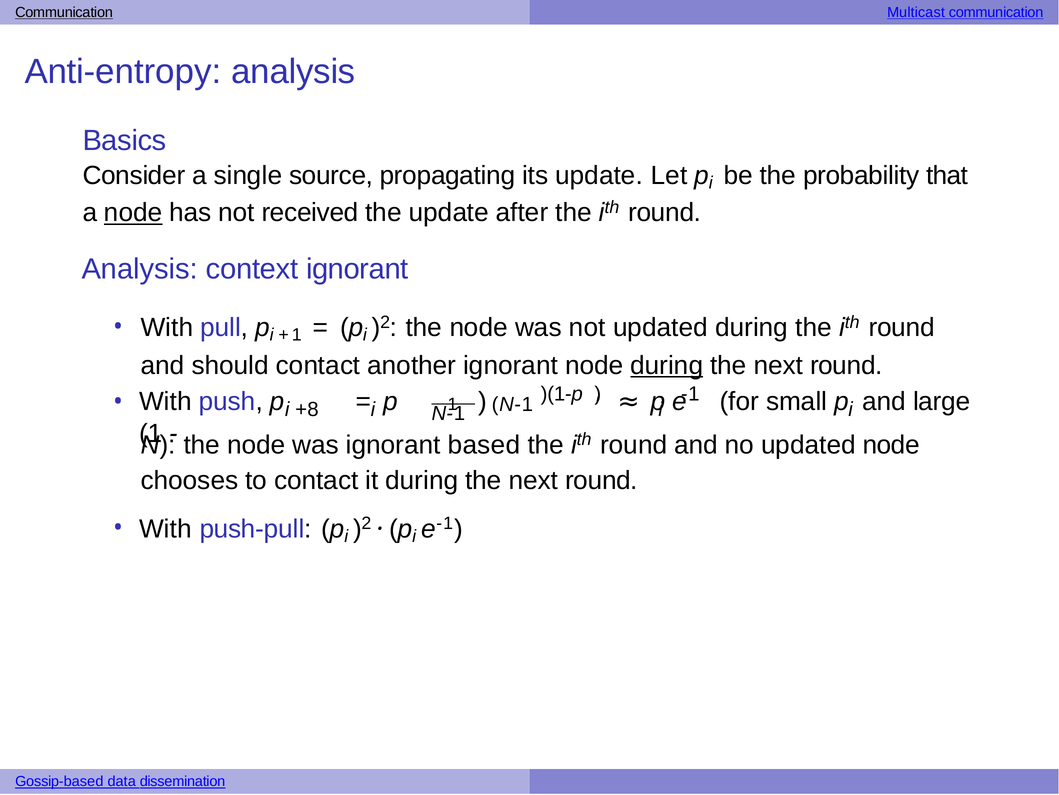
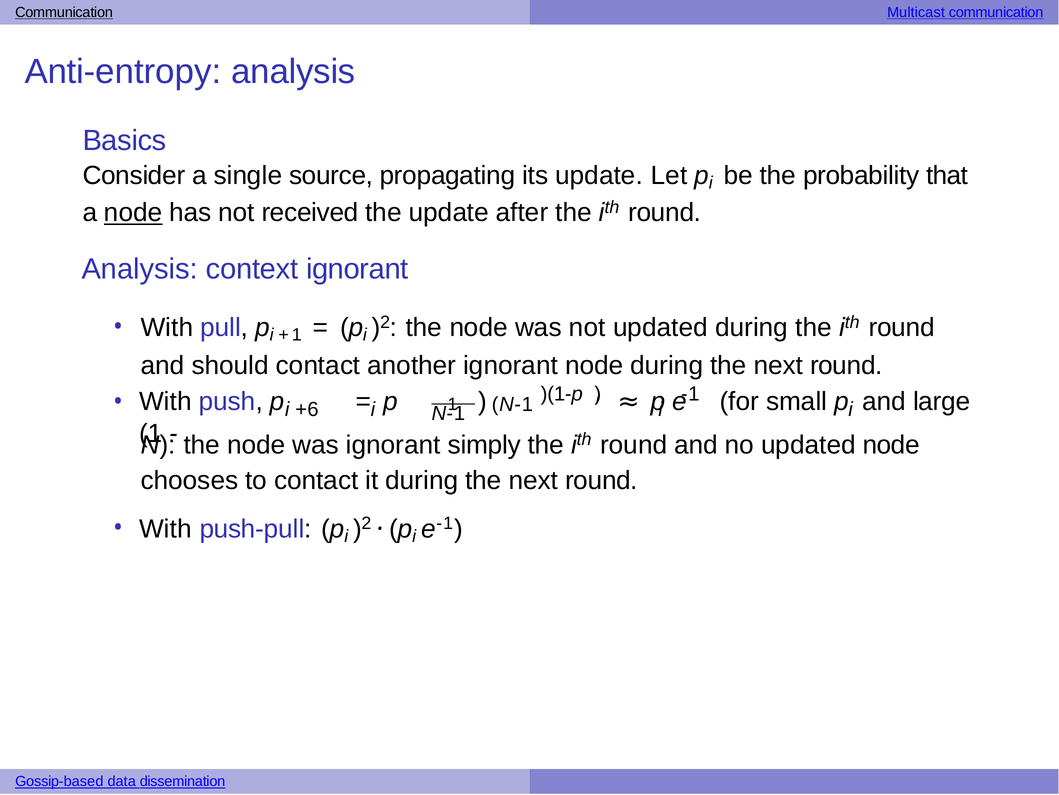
during underline: present -> none (667, 365)
+8: +8 -> +6 (307, 409)
based: based -> simply (484, 445)
